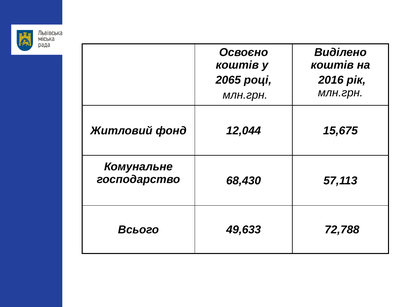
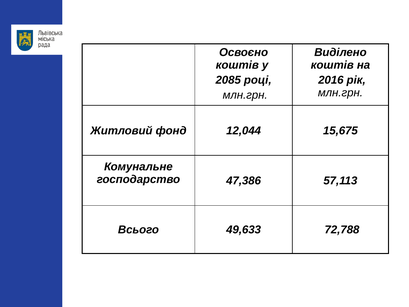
2065: 2065 -> 2085 (228, 80)
68,430: 68,430 -> 47,386 (244, 180)
